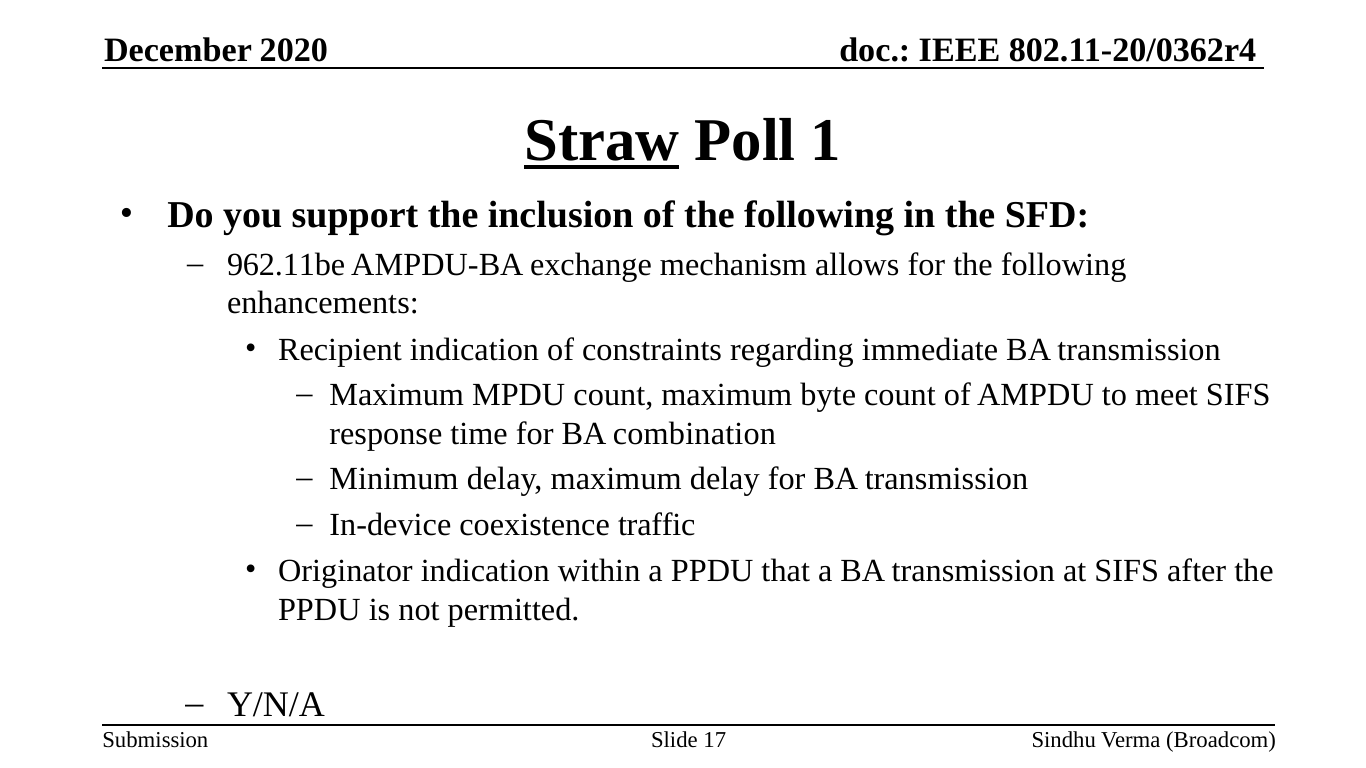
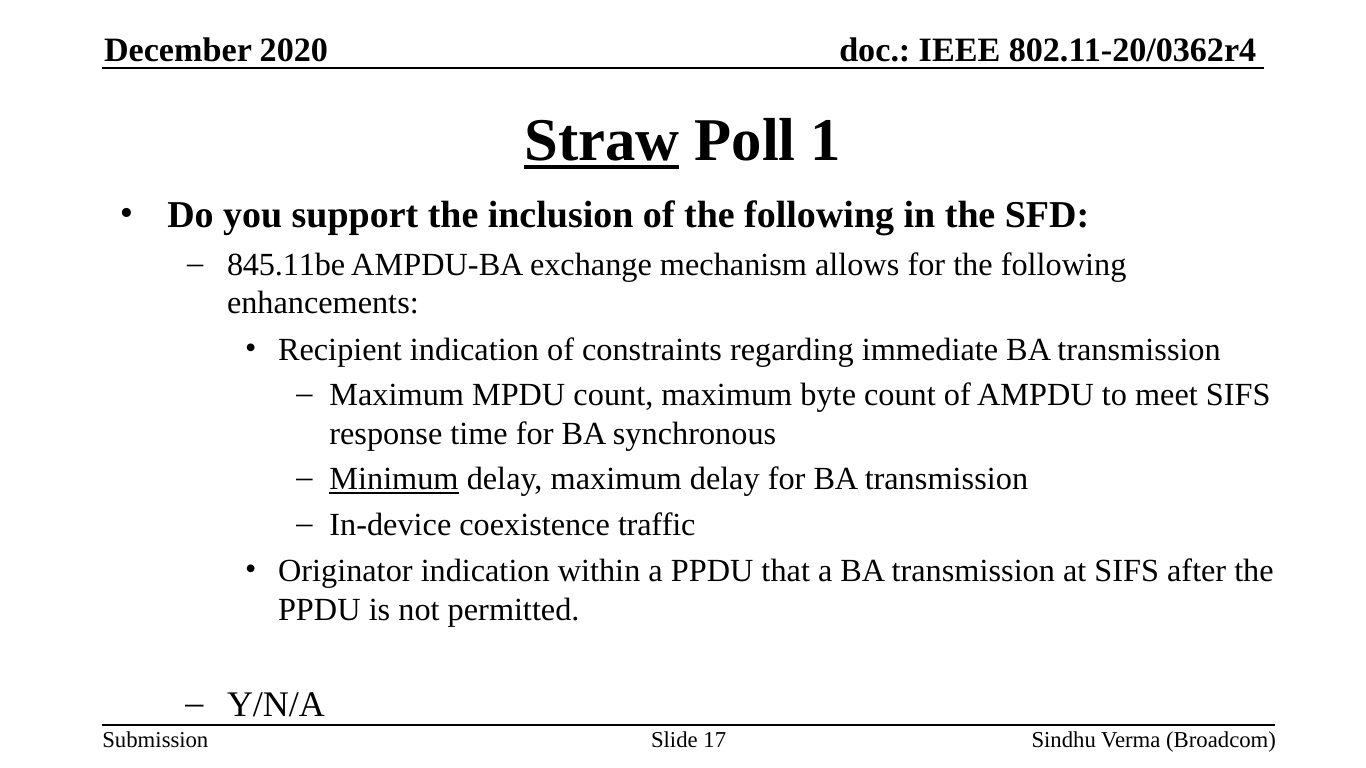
962.11be: 962.11be -> 845.11be (286, 265)
combination: combination -> synchronous (695, 434)
Minimum underline: none -> present (394, 479)
